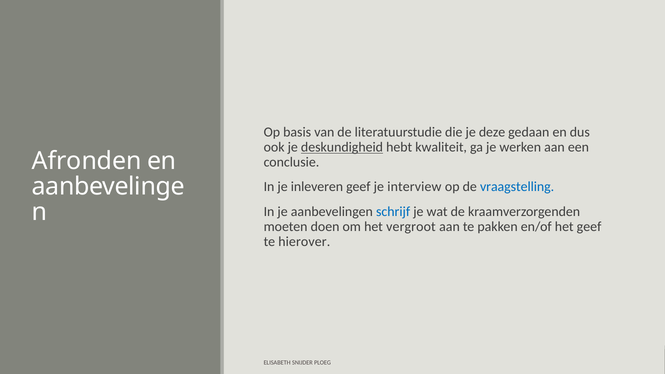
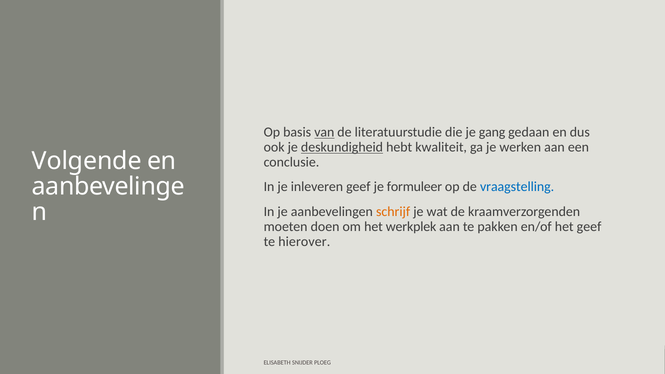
van underline: none -> present (324, 132)
deze: deze -> gang (492, 132)
Afronden: Afronden -> Volgende (87, 161)
interview: interview -> formuleer (415, 187)
schrijf colour: blue -> orange (393, 212)
vergroot: vergroot -> werkplek (411, 227)
